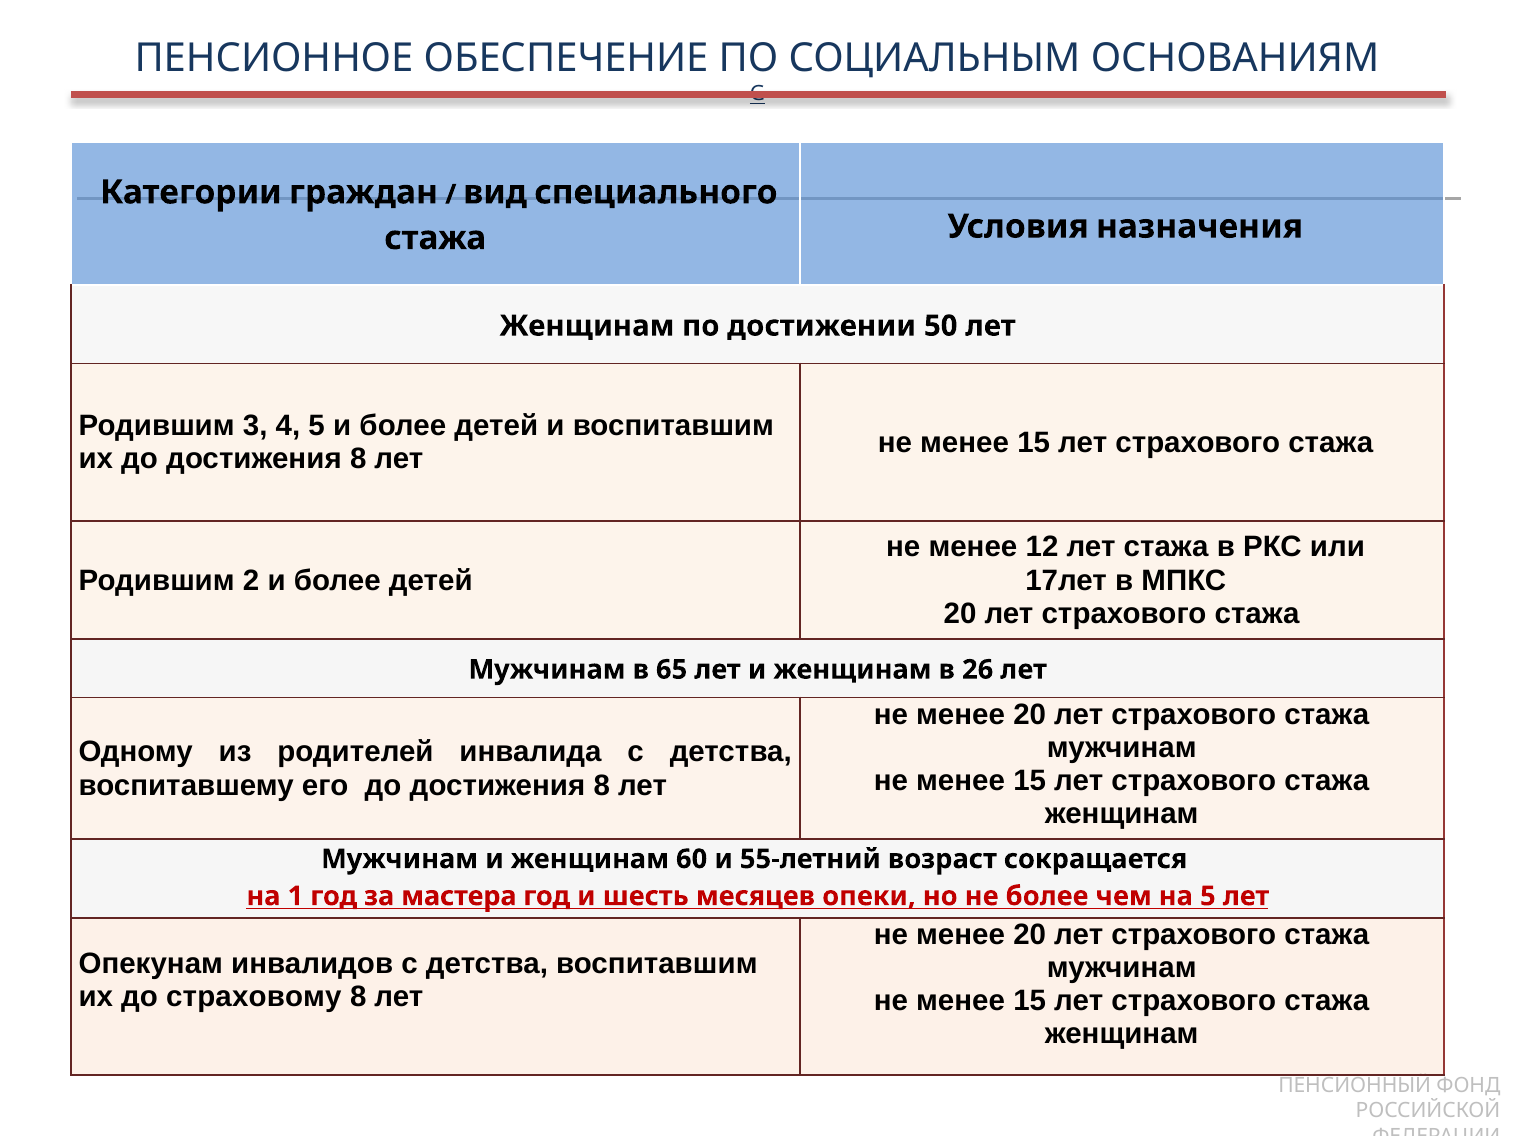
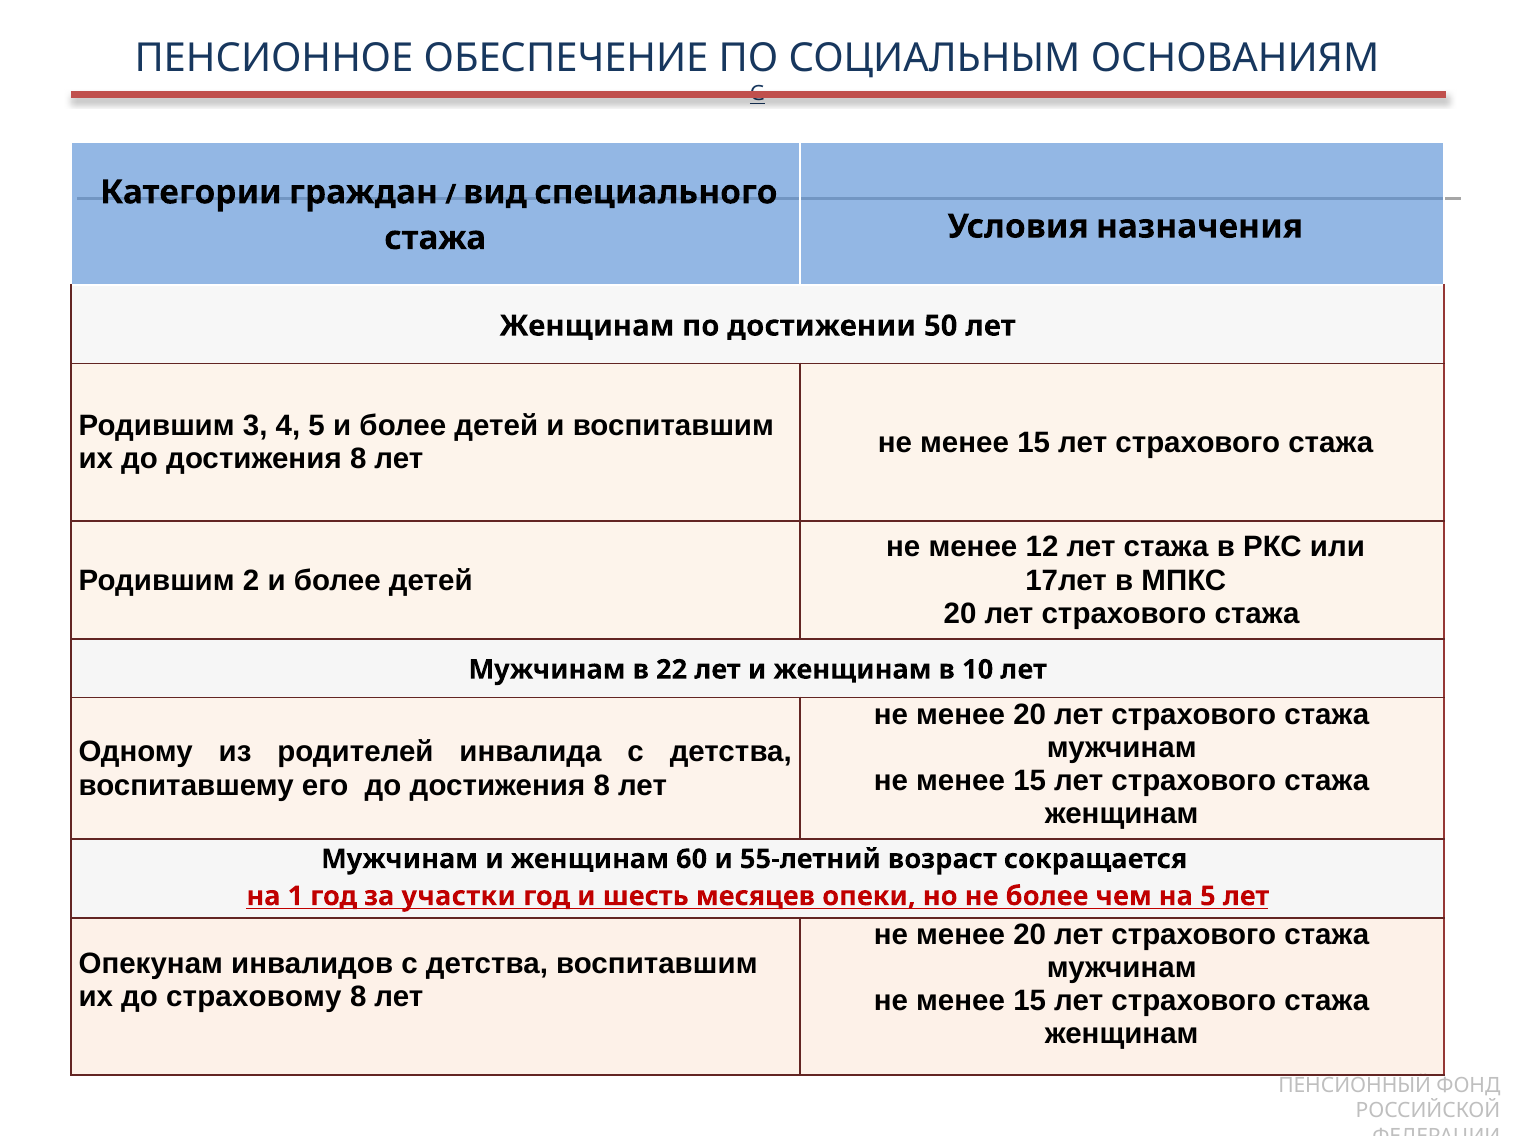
65: 65 -> 22 (672, 670)
26: 26 -> 10 (978, 670)
мастера: мастера -> участки (459, 896)
